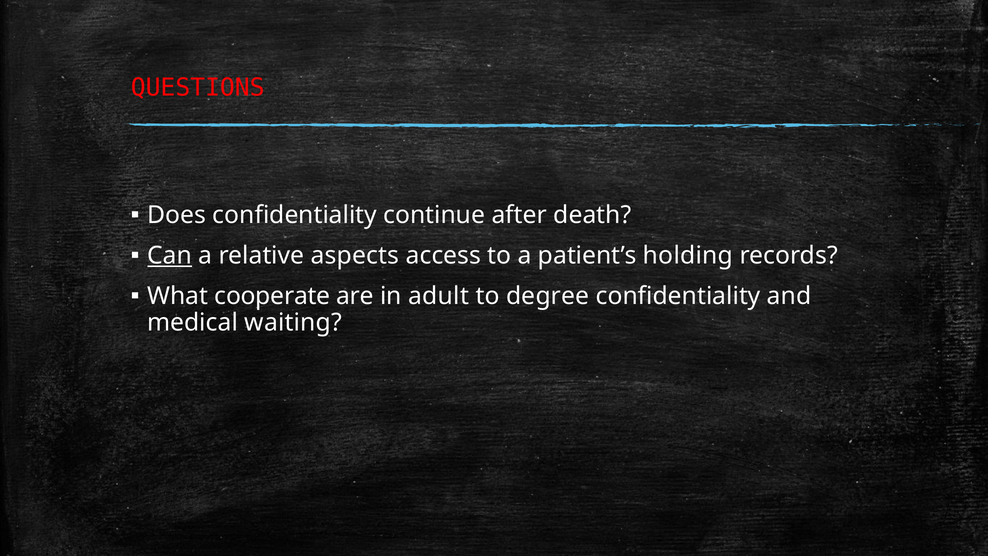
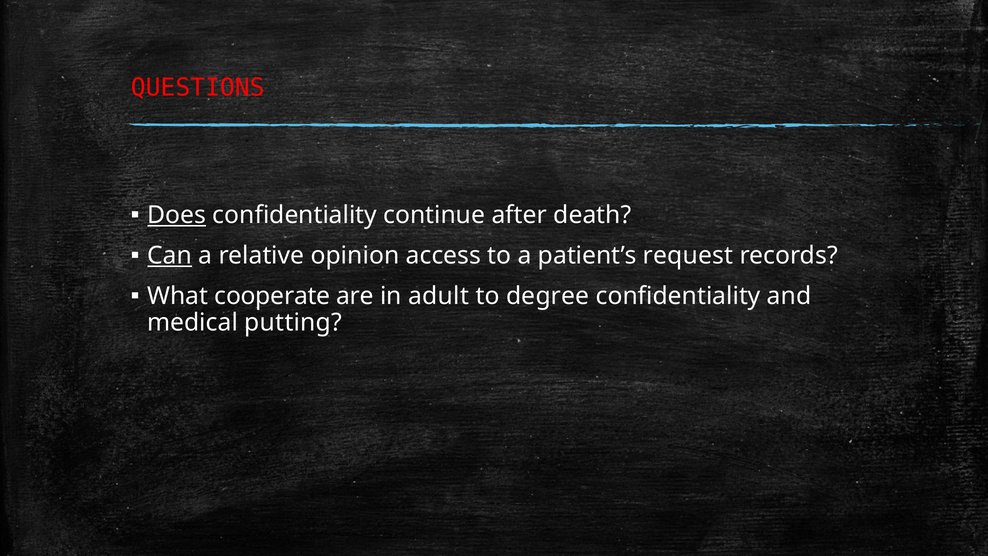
Does underline: none -> present (177, 215)
aspects: aspects -> opinion (355, 255)
holding: holding -> request (688, 255)
waiting: waiting -> putting (293, 323)
